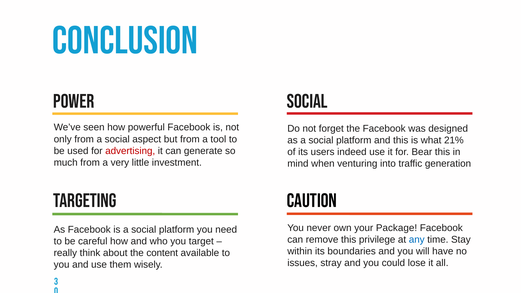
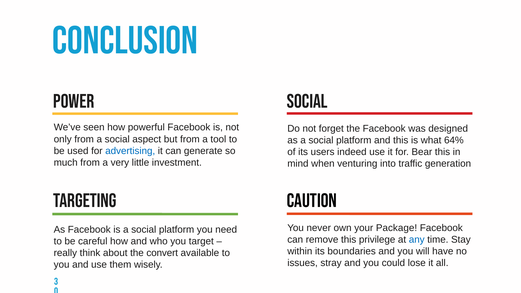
21%: 21% -> 64% (454, 140)
advertising colour: red -> blue (130, 151)
content: content -> convert (162, 253)
